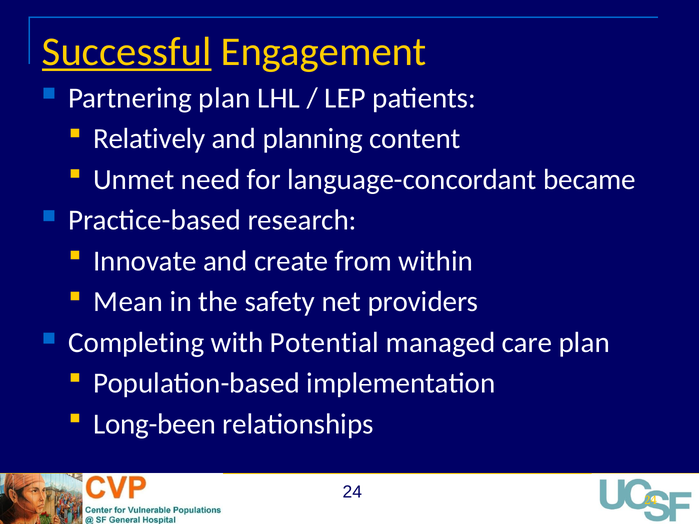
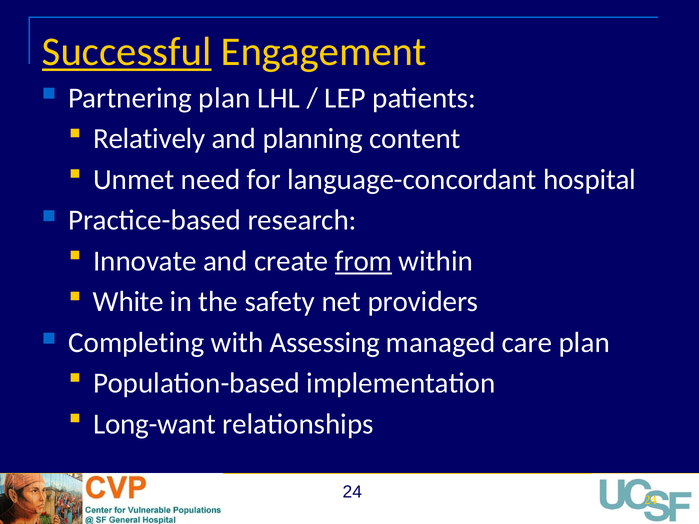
became: became -> hospital (590, 180)
from underline: none -> present (363, 261)
Mean: Mean -> White (128, 302)
Potential: Potential -> Assessing (325, 343)
Long-been: Long-been -> Long-want (155, 424)
